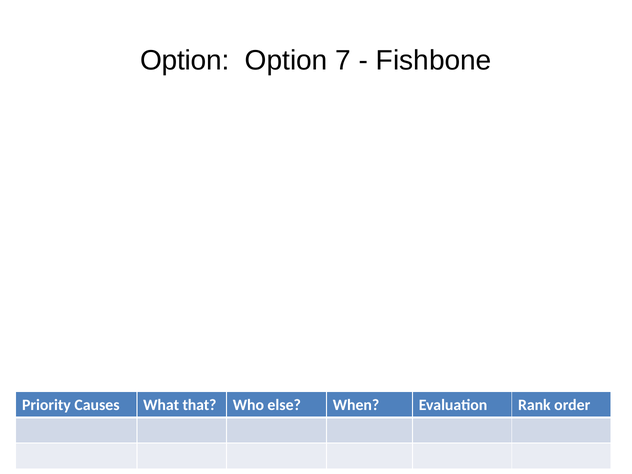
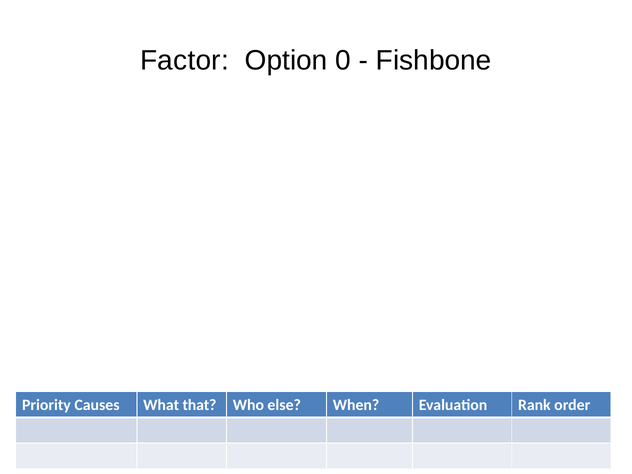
Option: Option -> Factor (184, 60)
7: 7 -> 0 (343, 60)
